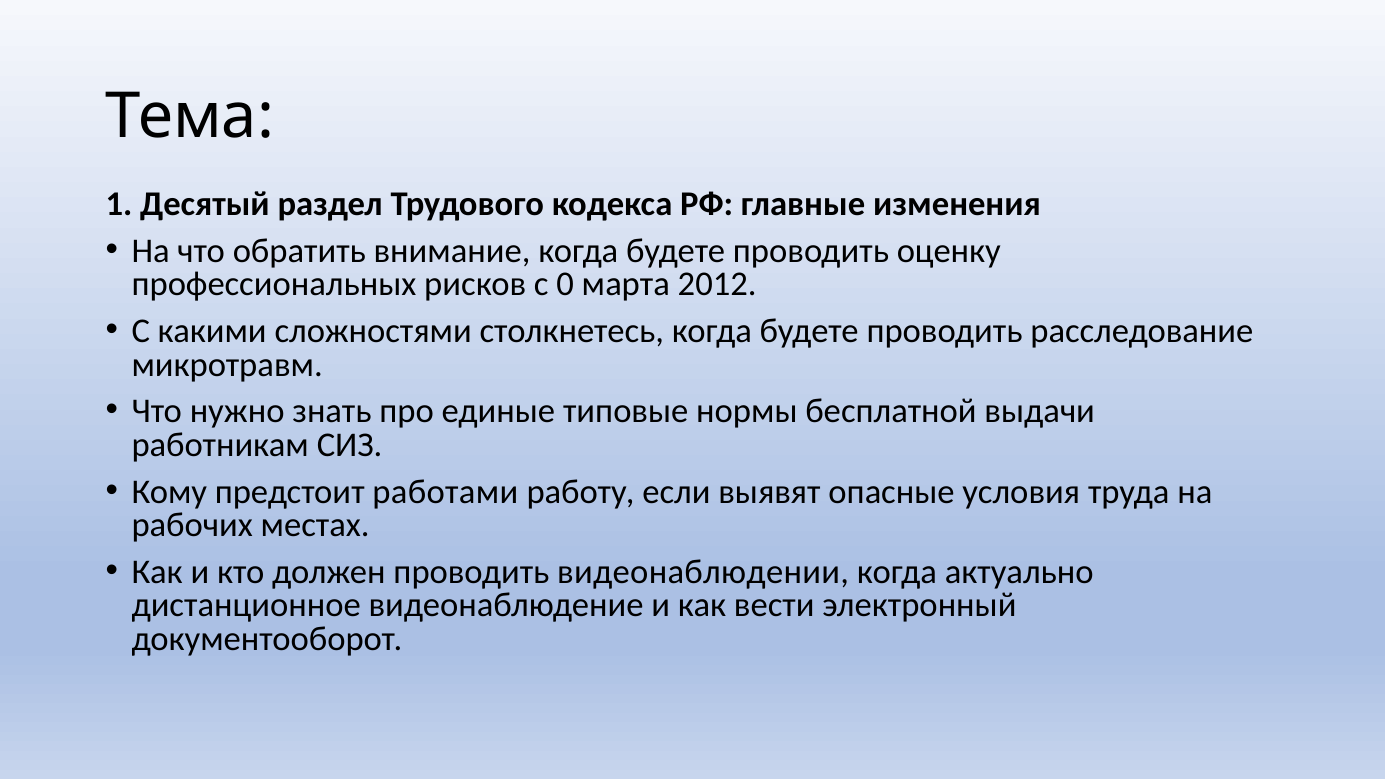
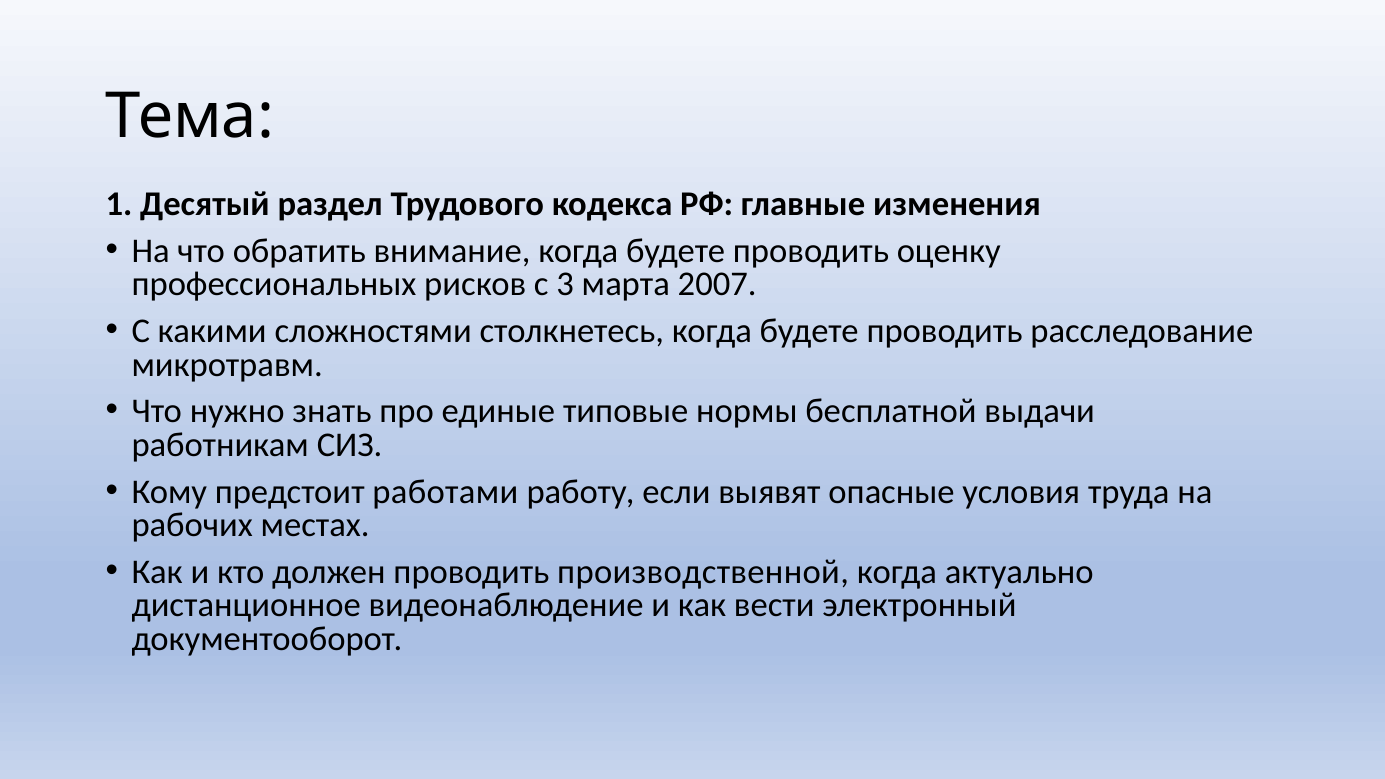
0: 0 -> 3 (565, 284)
2012: 2012 -> 2007 (717, 284)
видеонаблюдении: видеонаблюдении -> производственной (703, 572)
